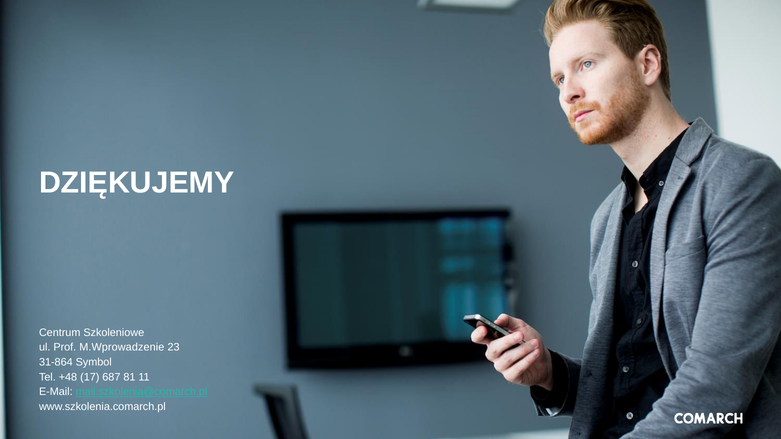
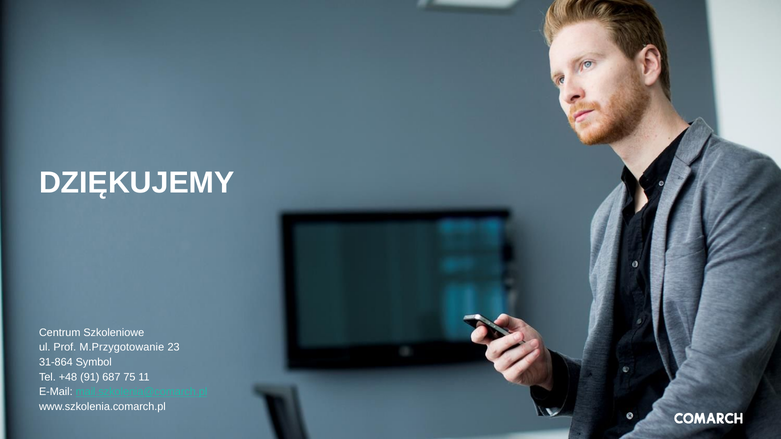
M.Wprowadzenie: M.Wprowadzenie -> M.Przygotowanie (122, 348)
17: 17 -> 91 (90, 377)
81: 81 -> 75 (129, 377)
